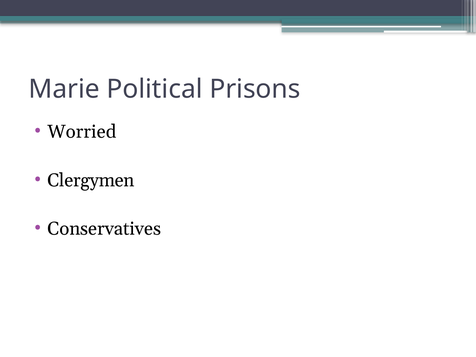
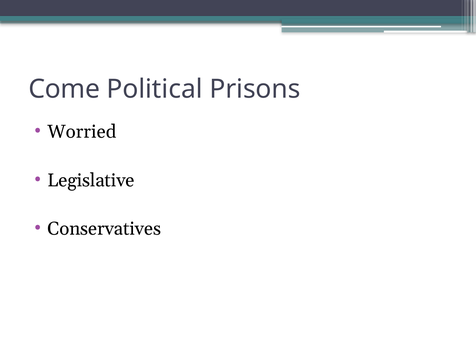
Marie: Marie -> Come (64, 89)
Clergymen: Clergymen -> Legislative (91, 180)
